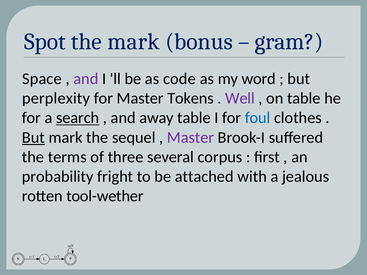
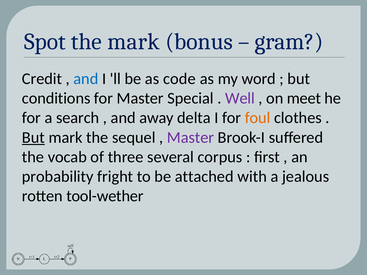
Space: Space -> Credit (42, 79)
and colour: purple -> blue (86, 79)
perplexity: perplexity -> conditions (56, 98)
Tokens: Tokens -> Special (191, 98)
on table: table -> meet (304, 98)
search underline: present -> none (78, 118)
away table: table -> delta (194, 118)
foul colour: blue -> orange (258, 118)
terms: terms -> vocab (67, 157)
